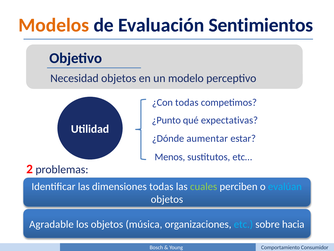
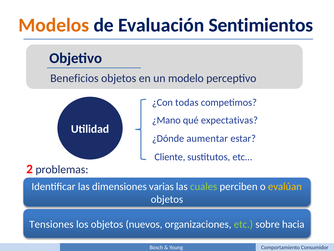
Necesidad: Necesidad -> Beneficios (74, 78)
¿Punto: ¿Punto -> ¿Mano (166, 120)
Menos: Menos -> Cliente (170, 157)
dimensiones todas: todas -> varias (161, 186)
evalúan colour: light blue -> yellow (285, 186)
Agradable: Agradable -> Tensiones (51, 224)
música: música -> nuevos (144, 224)
etc colour: light blue -> light green (243, 224)
